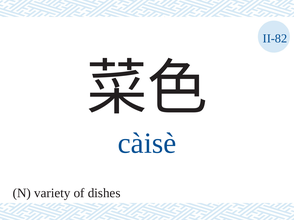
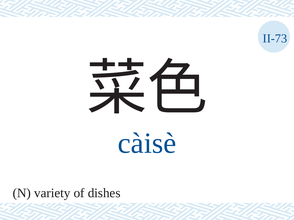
II-82: II-82 -> II-73 (275, 39)
